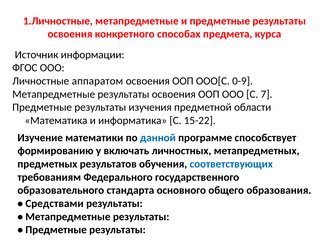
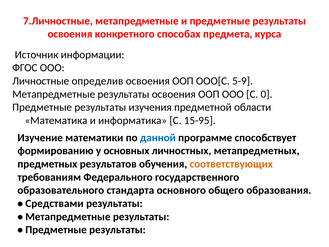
1.Личностные: 1.Личностные -> 7.Личностные (58, 21)
аппаратом: аппаратом -> определив (97, 81)
0-9: 0-9 -> 5-9 (242, 81)
7: 7 -> 0 (267, 94)
15-22: 15-22 -> 15-95 (200, 120)
включать: включать -> основных (126, 151)
соответствующих colour: blue -> orange (231, 164)
